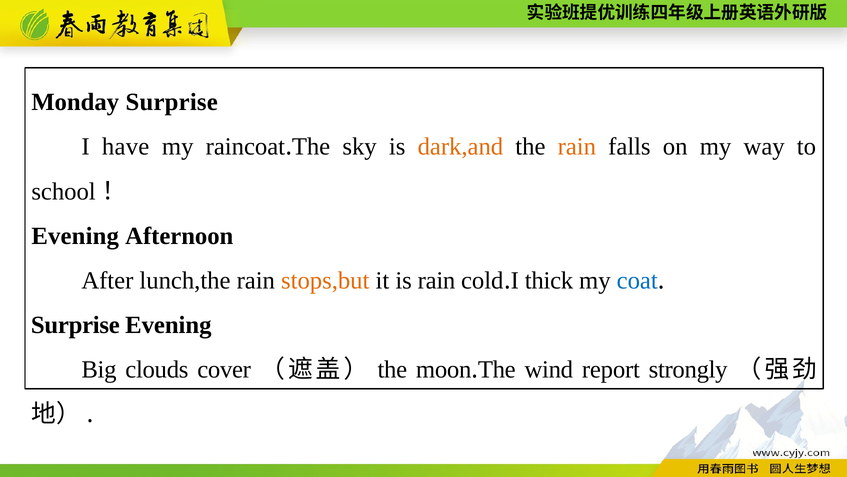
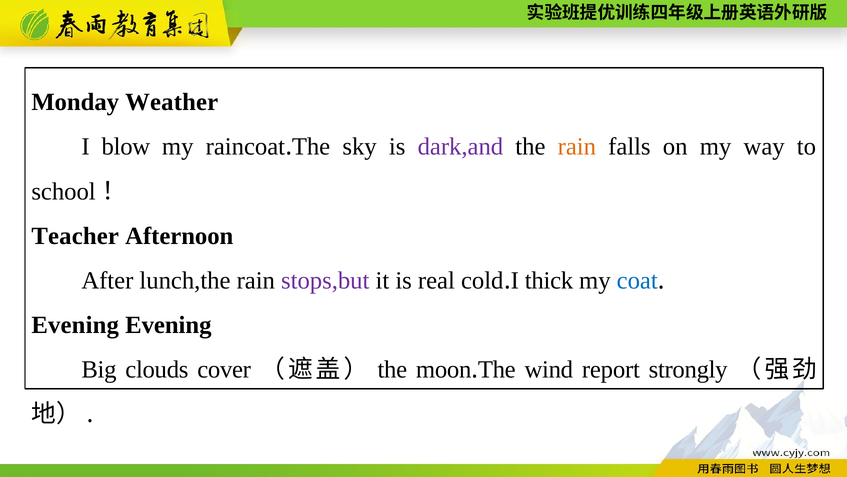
Monday Surprise: Surprise -> Weather (172, 102)
have: have -> blow (126, 147)
dark,and colour: orange -> purple (460, 147)
Evening: Evening -> Teacher (75, 236)
stops,but colour: orange -> purple (325, 280)
is rain: rain -> real (436, 280)
Surprise: Surprise -> Evening (75, 325)
